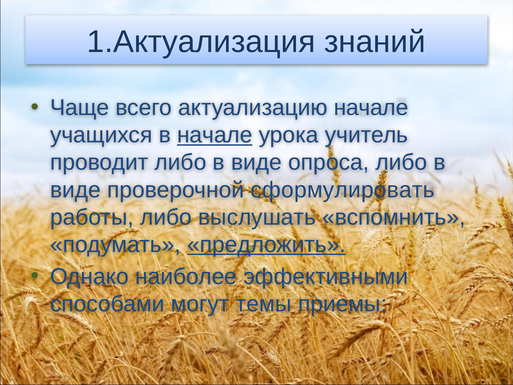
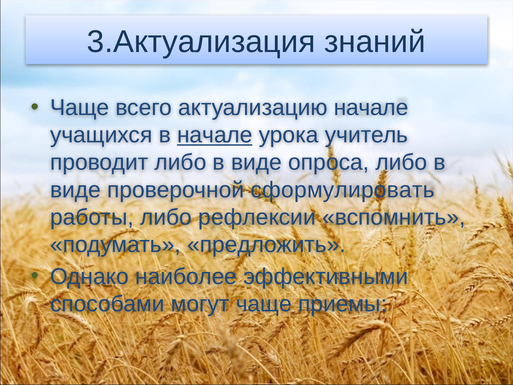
1.Актуализация: 1.Актуализация -> 3.Актуализация (201, 42)
выслушать: выслушать -> рефлексии (257, 217)
предложить underline: present -> none (266, 244)
могут темы: темы -> чаще (264, 304)
